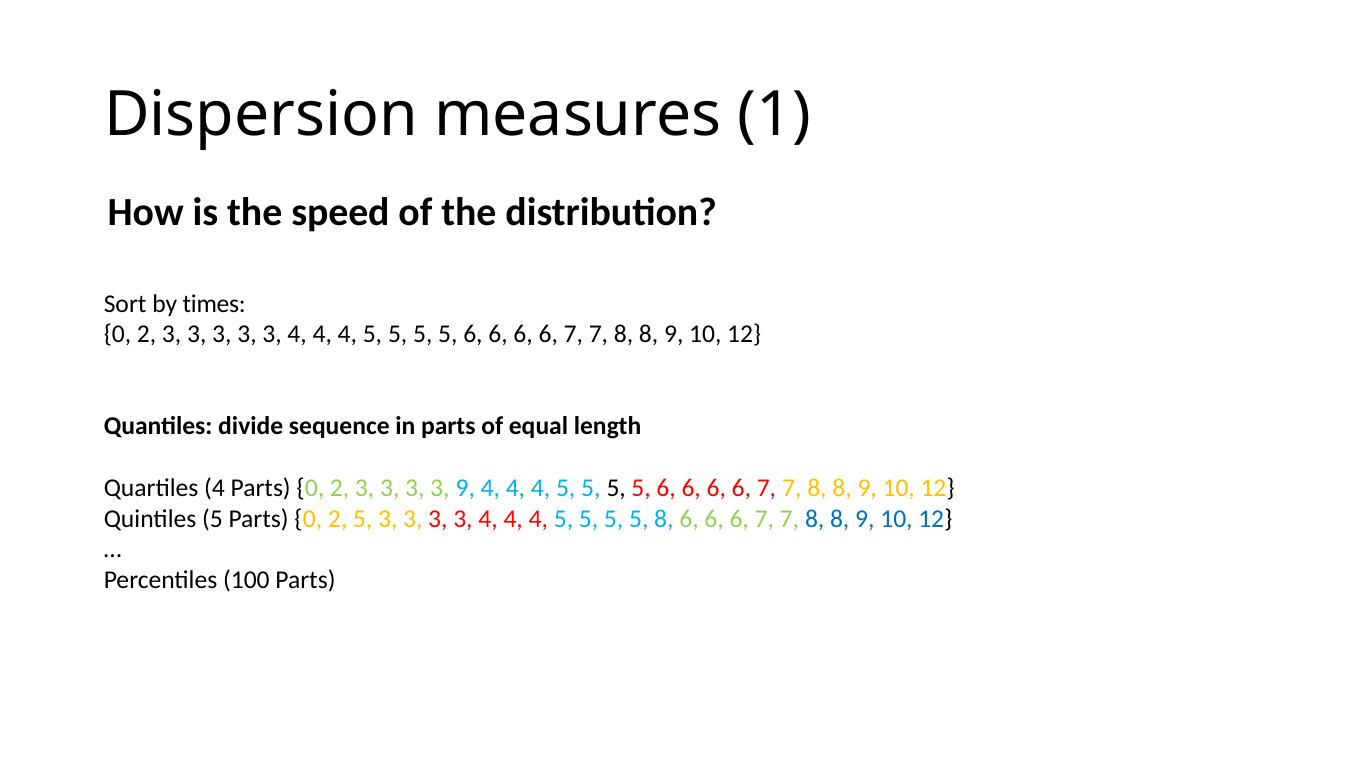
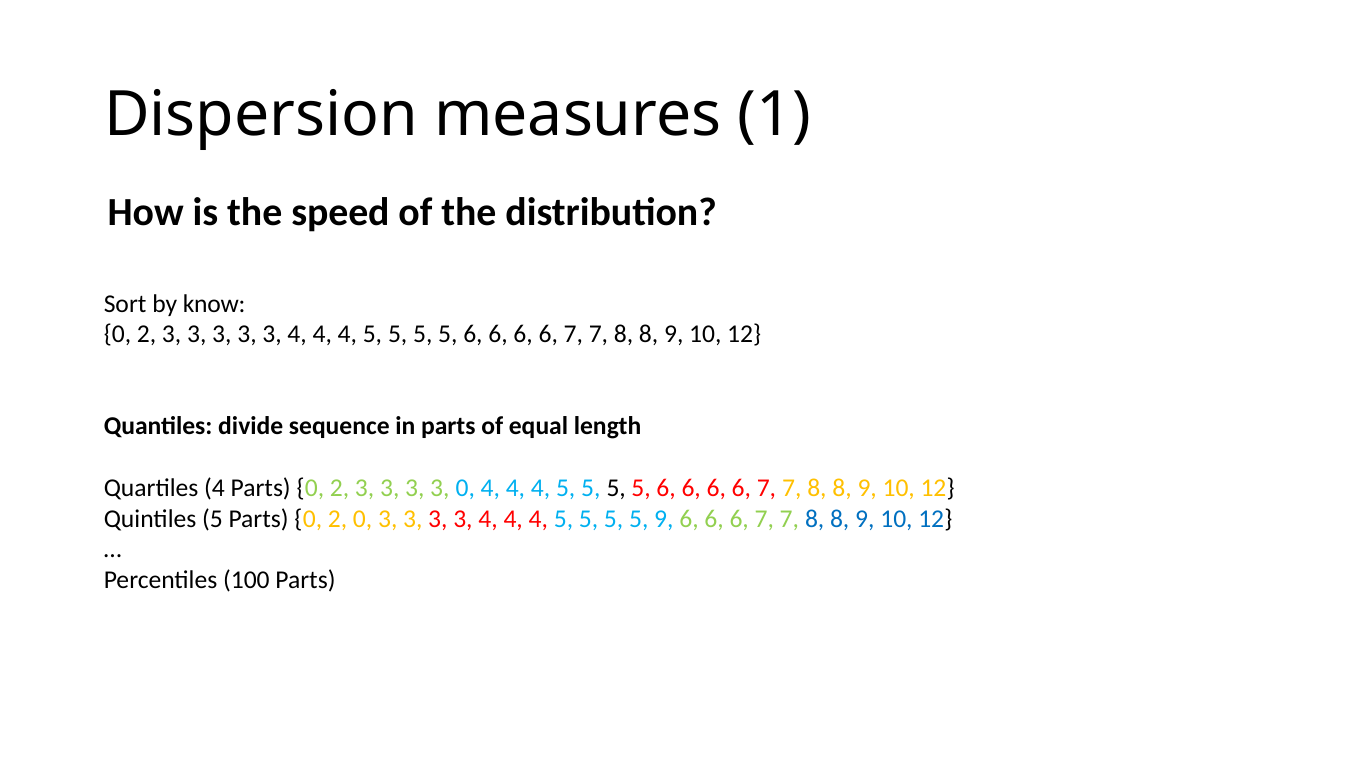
times: times -> know (214, 304)
3 9: 9 -> 0 (465, 488)
2 5: 5 -> 0 (363, 519)
5 8: 8 -> 9 (664, 519)
